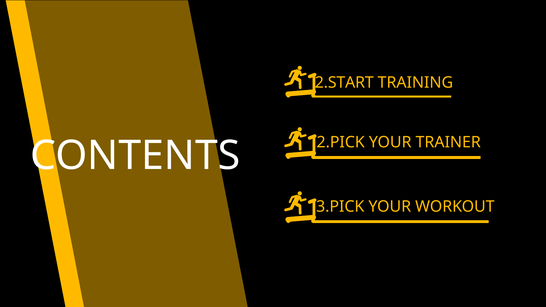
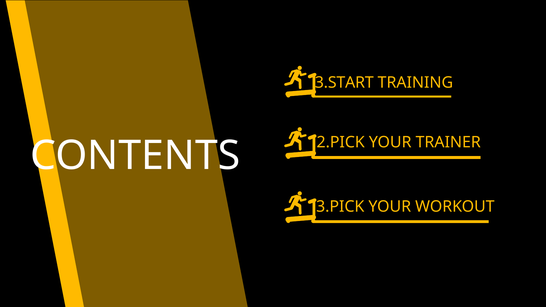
2.START: 2.START -> 3.START (344, 83)
